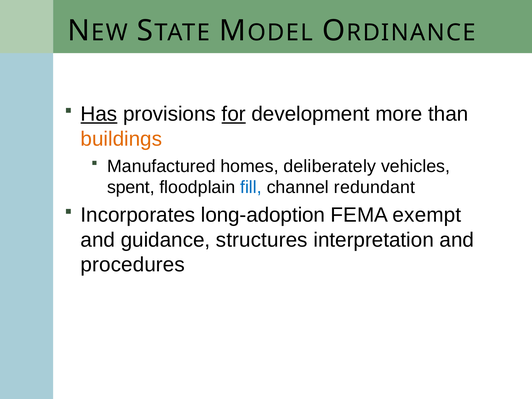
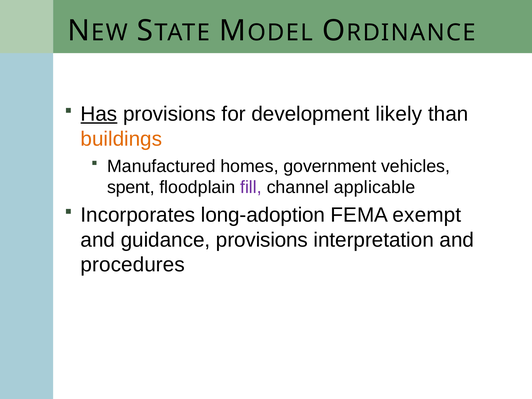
for underline: present -> none (234, 114)
more: more -> likely (399, 114)
deliberately: deliberately -> government (330, 166)
fill colour: blue -> purple (251, 187)
redundant: redundant -> applicable (375, 187)
guidance structures: structures -> provisions (262, 240)
